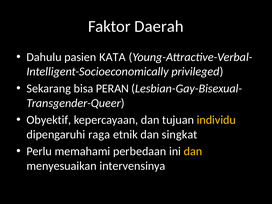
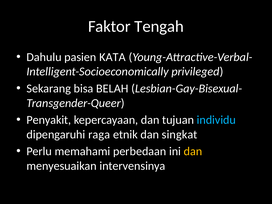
Daerah: Daerah -> Tengah (159, 26)
PERAN: PERAN -> BELAH (112, 89)
Obyektif: Obyektif -> Penyakit (49, 120)
individu colour: yellow -> light blue (216, 120)
